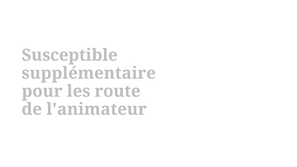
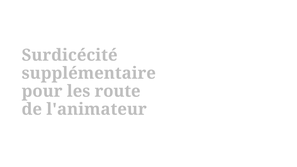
Susceptible: Susceptible -> Surdicécité (70, 55)
